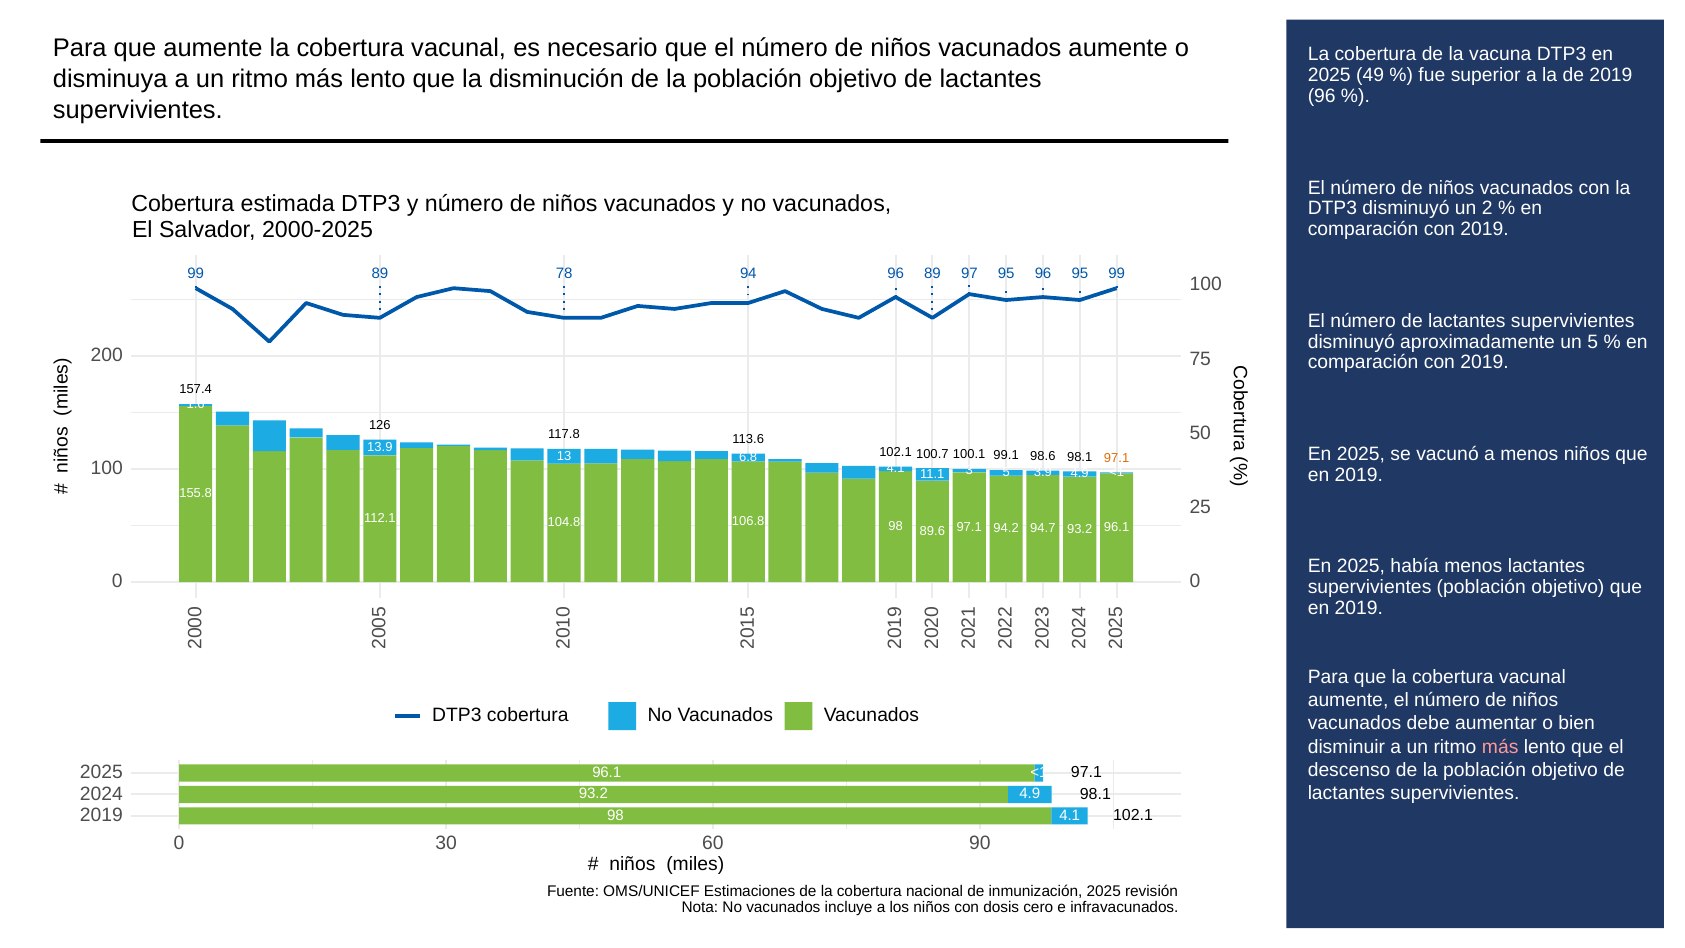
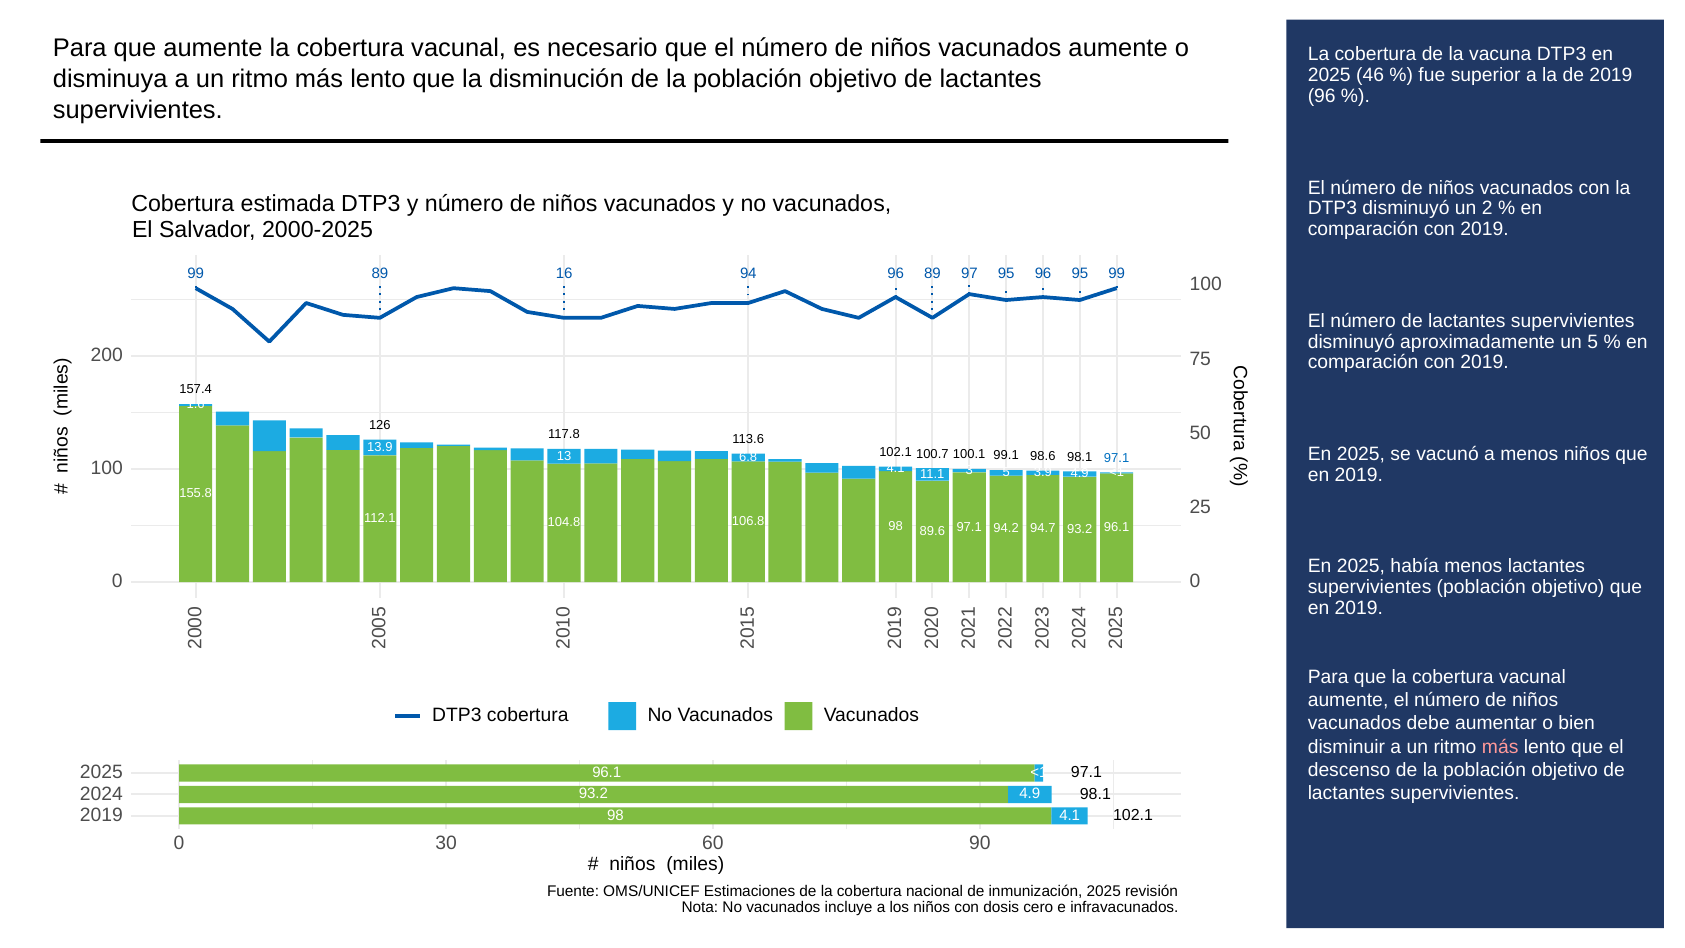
49: 49 -> 46 (1370, 75)
78: 78 -> 16 (564, 273)
97.1 colour: orange -> blue (1117, 458)
